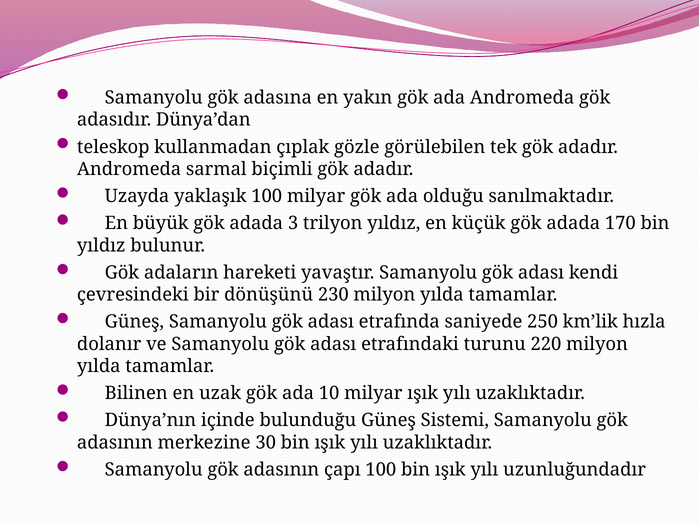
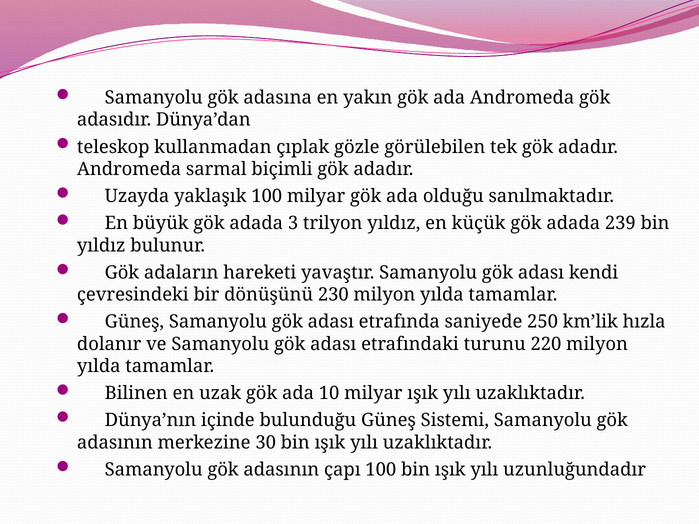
170: 170 -> 239 (620, 223)
